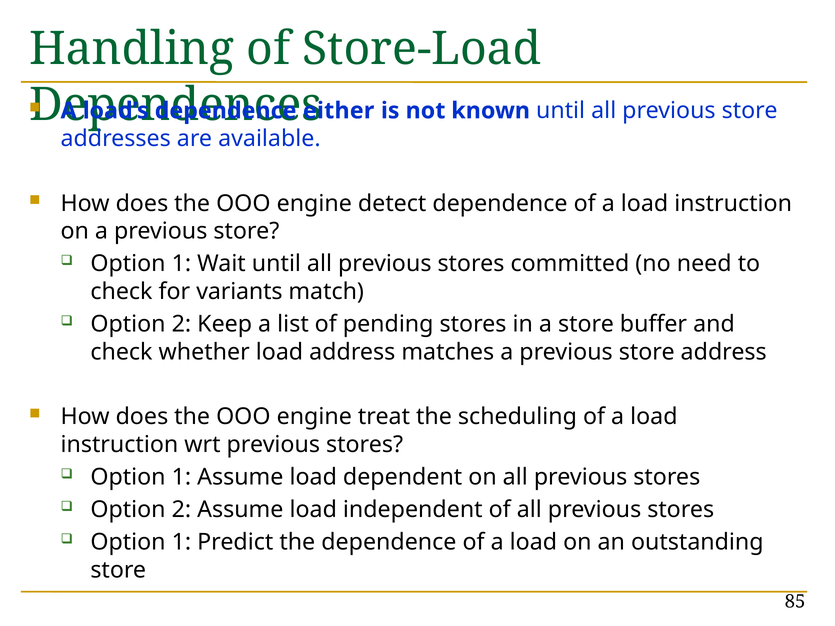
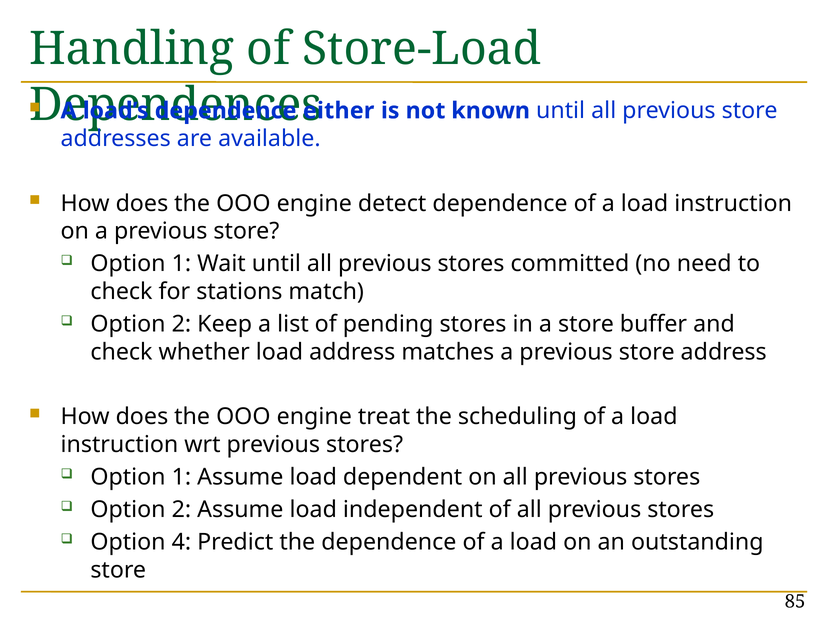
variants: variants -> stations (239, 292)
1: 1 -> 4 (181, 542)
